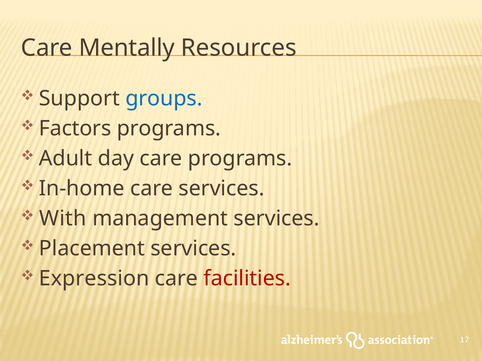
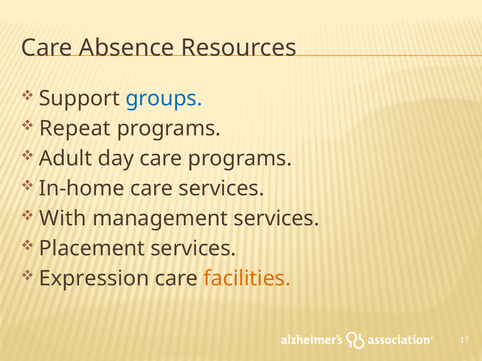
Mentally: Mentally -> Absence (127, 48)
Factors: Factors -> Repeat (75, 129)
facilities colour: red -> orange (247, 279)
